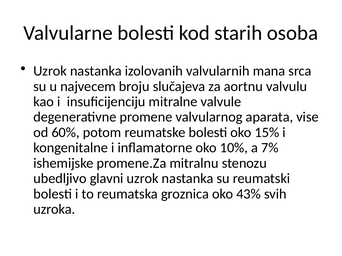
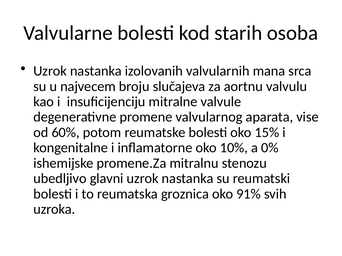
7%: 7% -> 0% (270, 148)
43%: 43% -> 91% (249, 194)
